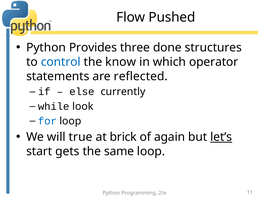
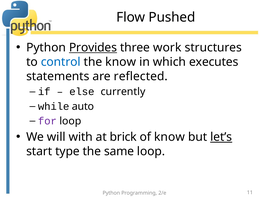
Provides underline: none -> present (93, 47)
done: done -> work (167, 47)
operator: operator -> executes (214, 62)
look: look -> auto (83, 106)
for colour: blue -> purple (47, 121)
true: true -> with (81, 137)
of again: again -> know (169, 137)
gets: gets -> type (67, 151)
